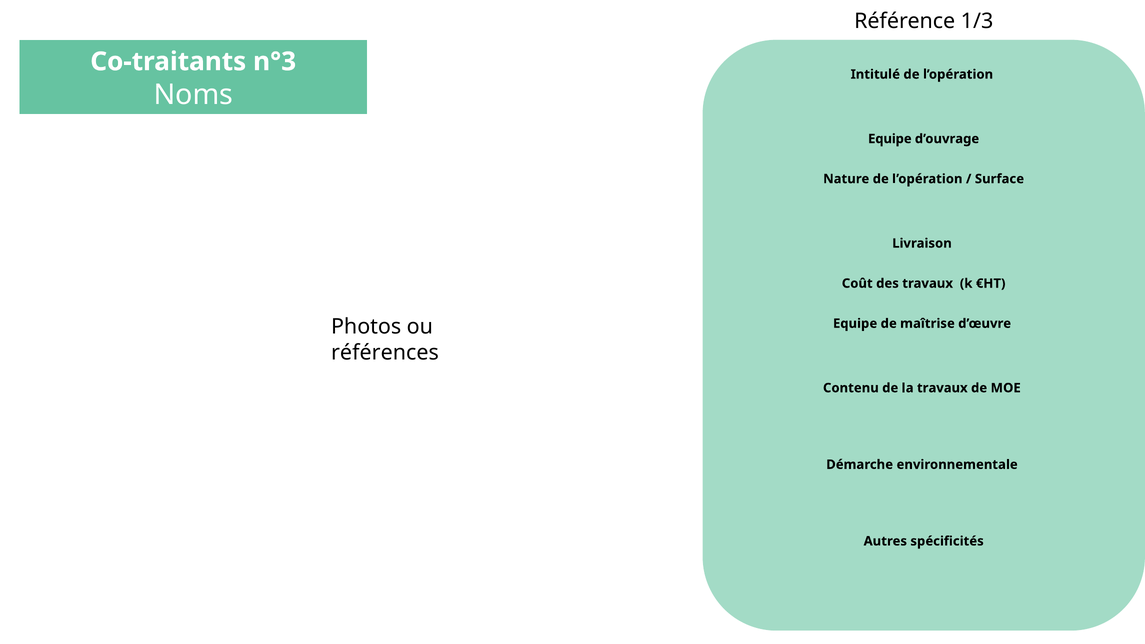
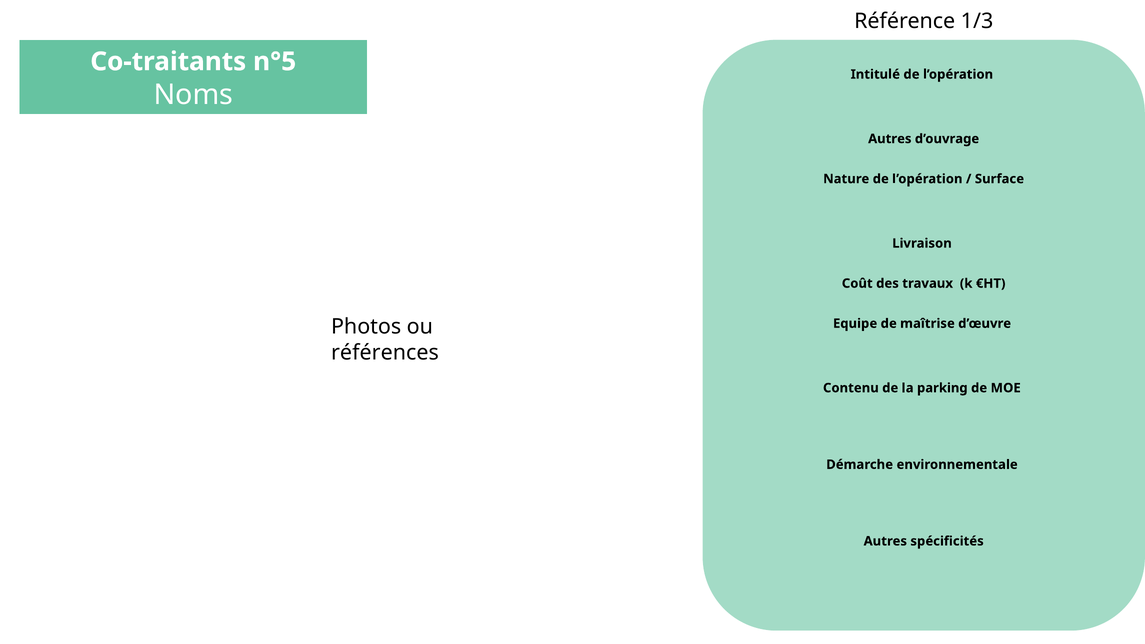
n°3: n°3 -> n°5 (275, 62)
Equipe: Equipe -> Autres (890, 139)
la travaux: travaux -> parking (942, 388)
